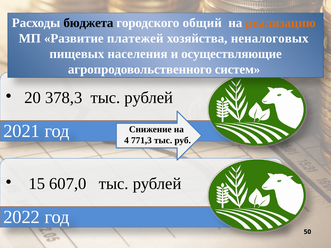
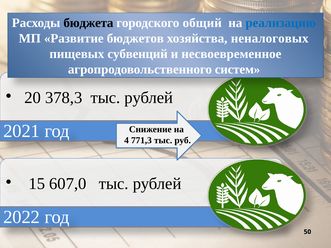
реализацию colour: orange -> blue (281, 23)
платежей: платежей -> бюджетов (135, 38)
населения: населения -> субвенций (138, 54)
осуществляющие: осуществляющие -> несвоевременное (231, 54)
